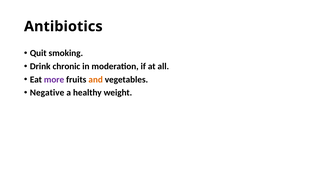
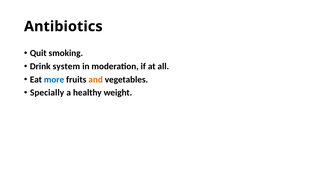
chronic: chronic -> system (66, 66)
more colour: purple -> blue (54, 80)
Negative: Negative -> Specially (47, 93)
